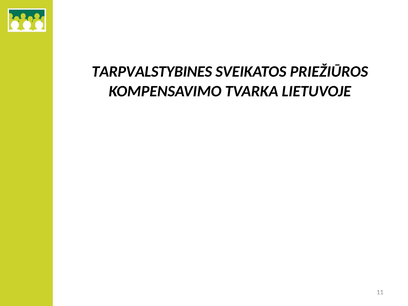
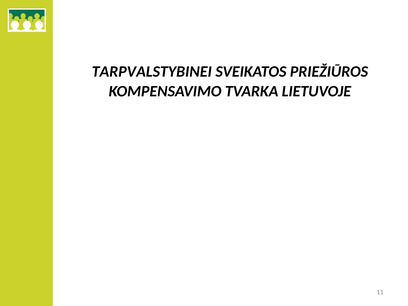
TARPVALSTYBINES: TARPVALSTYBINES -> TARPVALSTYBINEI (152, 72)
